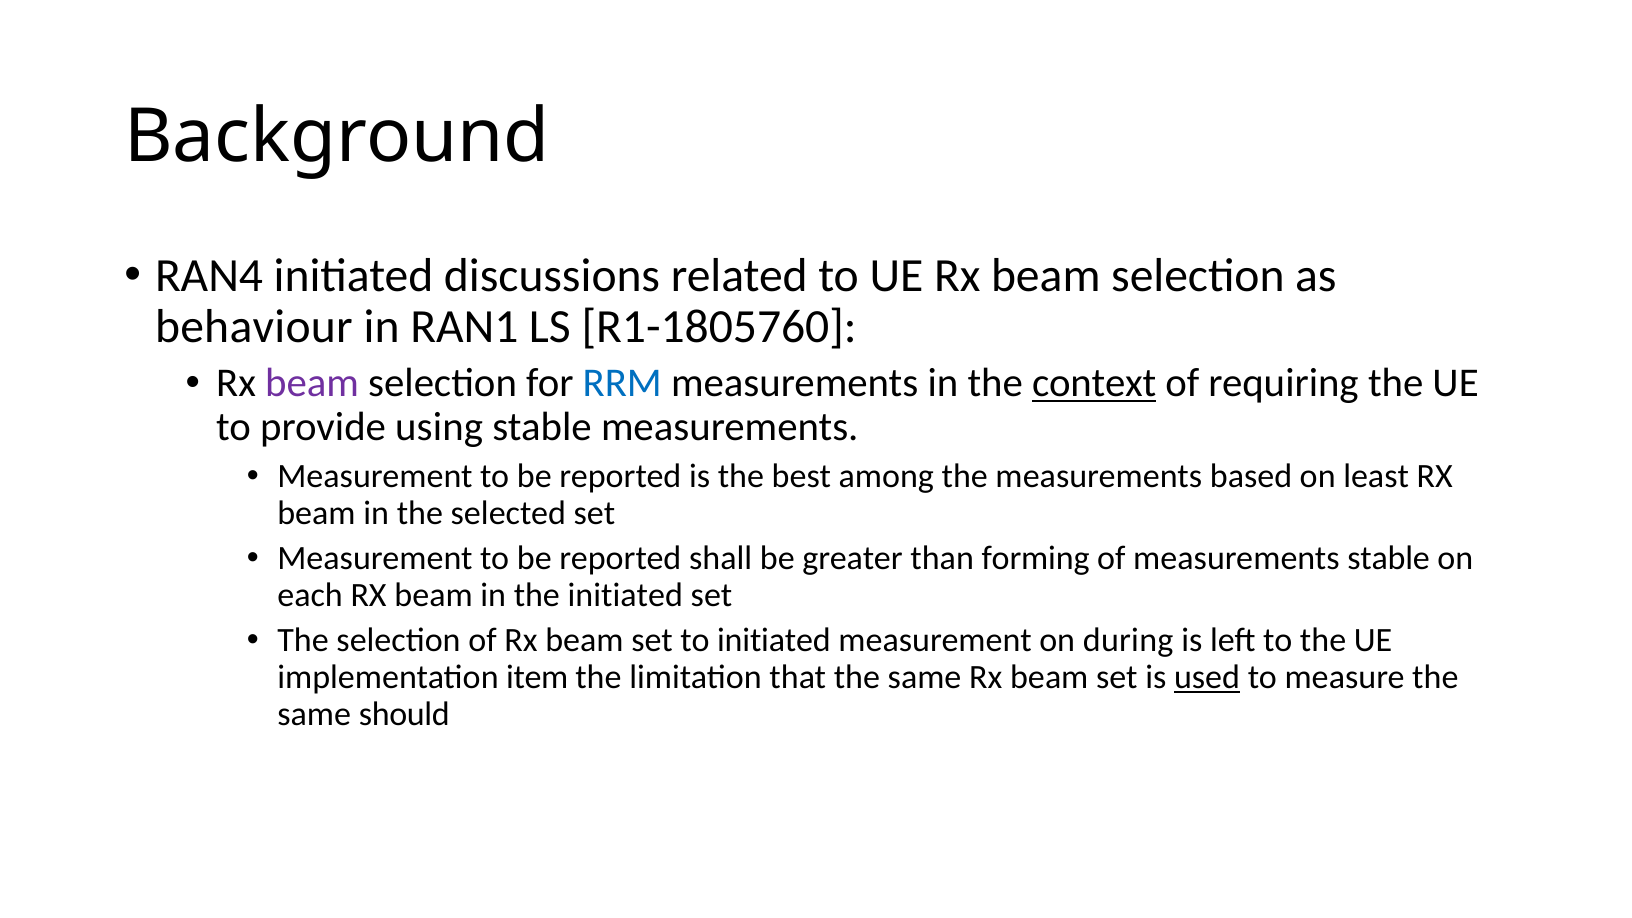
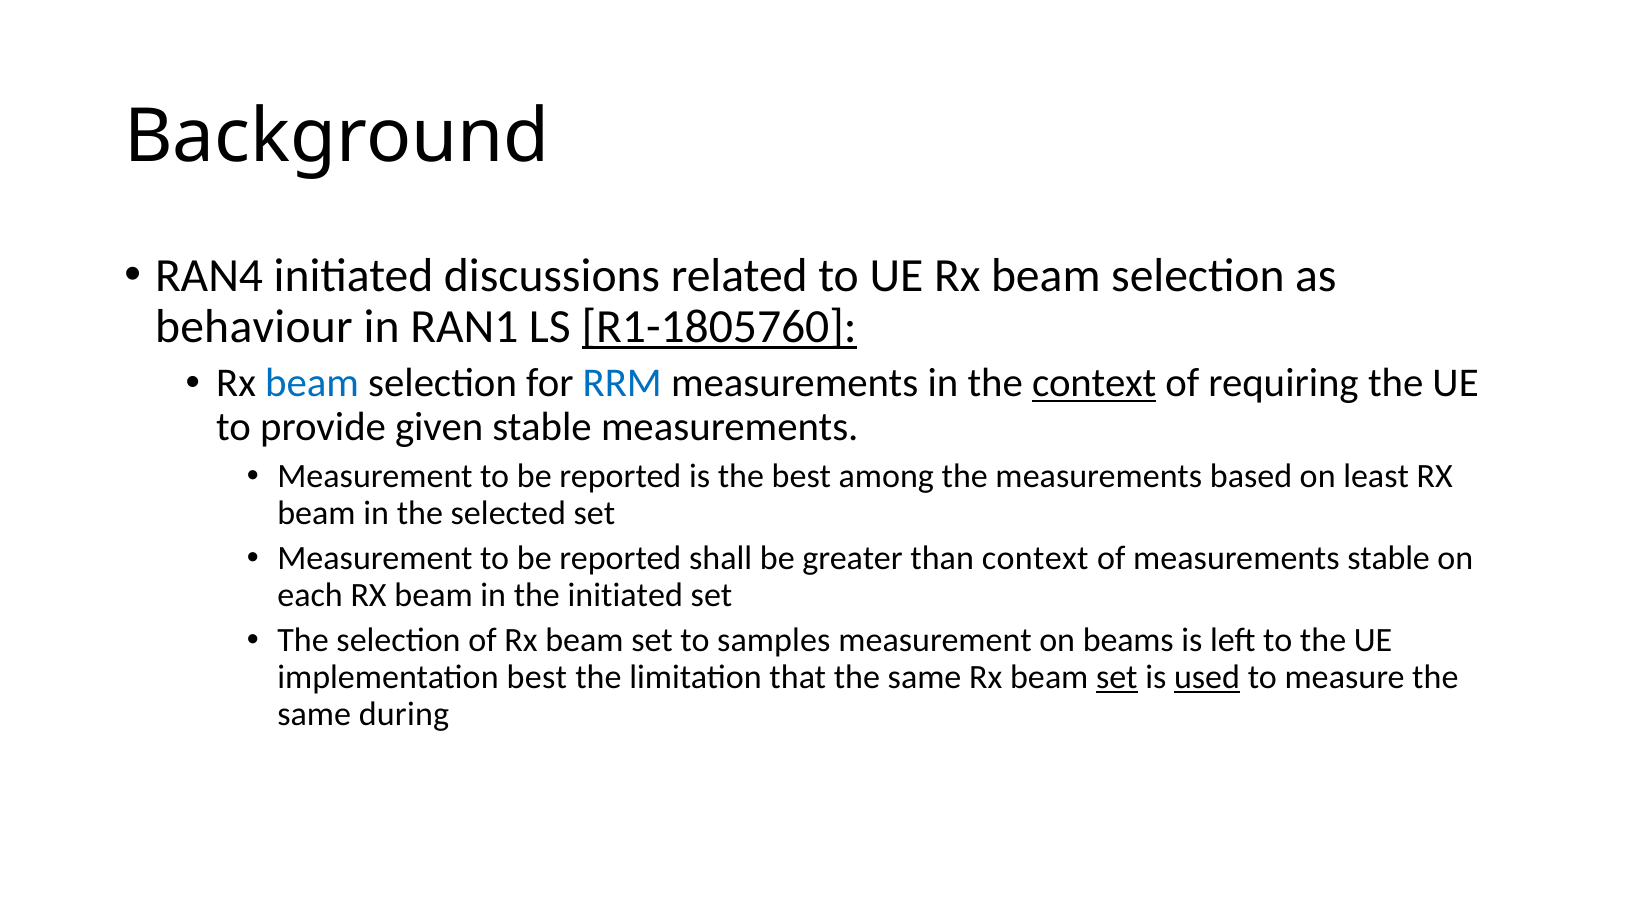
R1-1805760 underline: none -> present (719, 327)
beam colour: purple -> blue (312, 383)
using: using -> given (439, 427)
than forming: forming -> context (1035, 558)
to initiated: initiated -> samples (774, 640)
during: during -> beams (1128, 640)
implementation item: item -> best (537, 677)
set underline: none -> present (1117, 677)
should: should -> during (404, 714)
